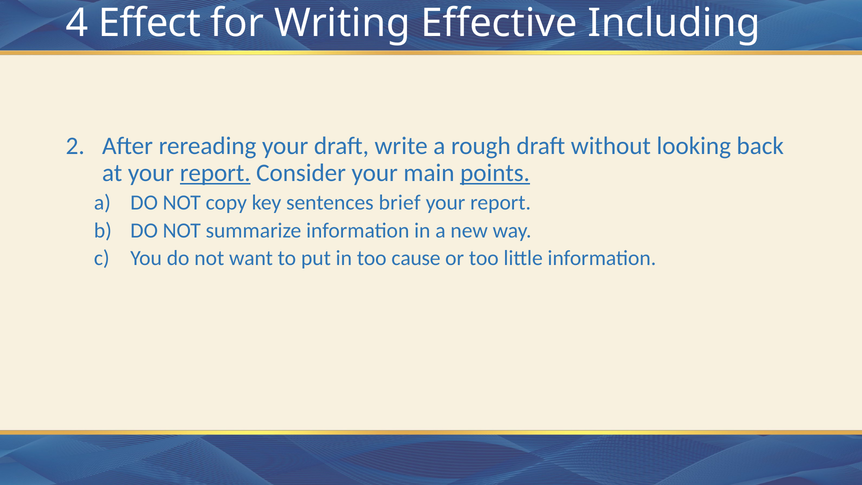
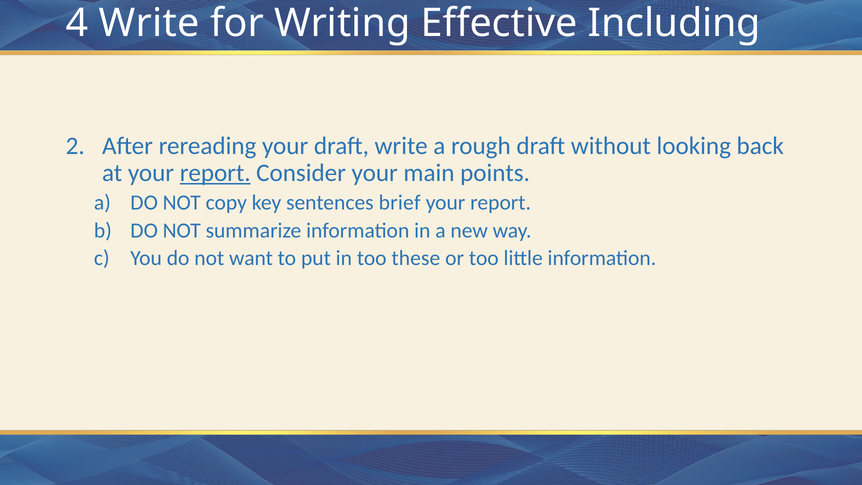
4 Effect: Effect -> Write (149, 23)
points underline: present -> none (495, 173)
cause: cause -> these (416, 258)
